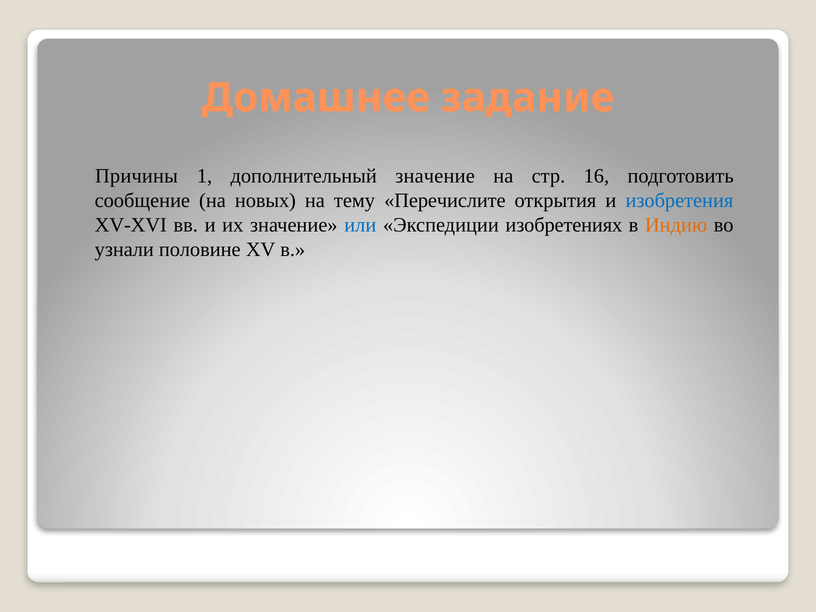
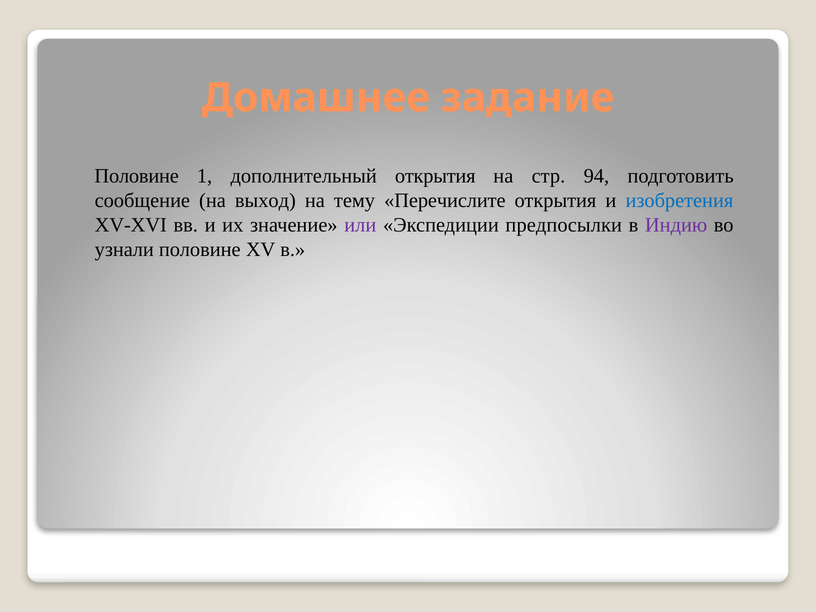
Причины: Причины -> Половине (137, 176)
дополнительный значение: значение -> открытия (435, 176)
16: 16 -> 94 (596, 176)
новых: новых -> выход (265, 200)
или colour: blue -> purple (360, 225)
изобретениях: изобретениях -> предпосылки (564, 225)
Индию colour: orange -> purple (676, 225)
